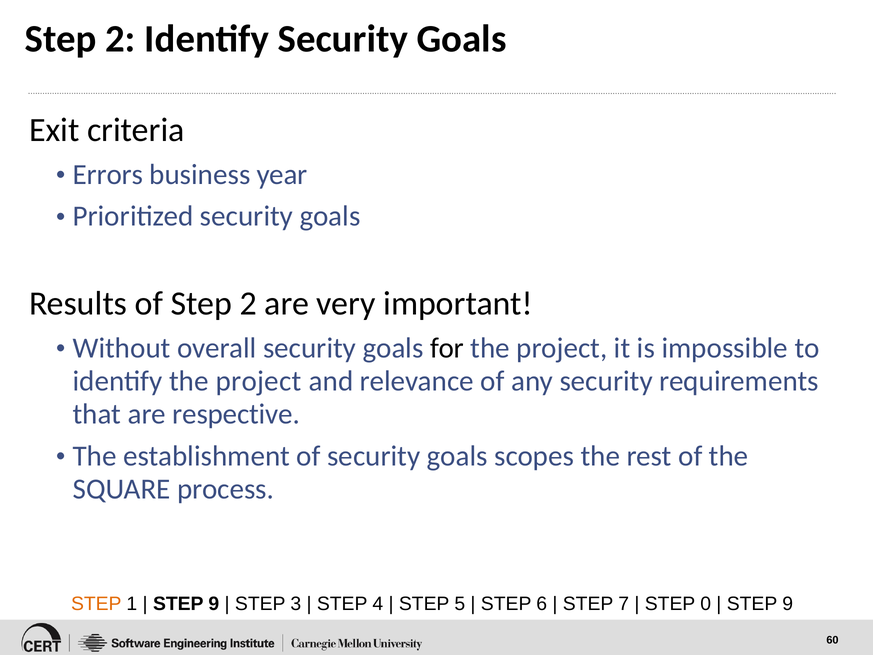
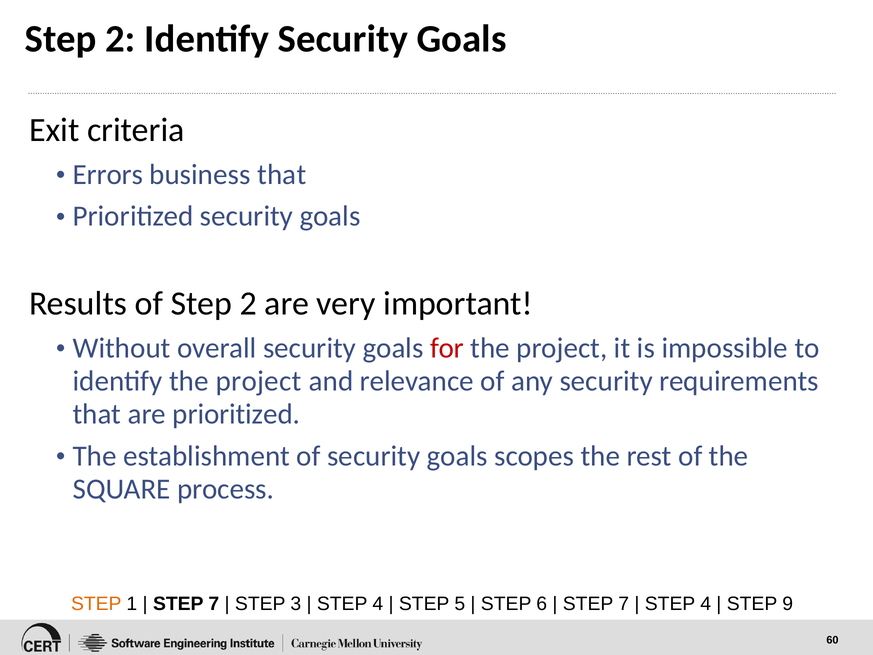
business year: year -> that (282, 174)
for colour: black -> red (447, 348)
are respective: respective -> prioritized (236, 414)
9: 9 -> 7 (214, 604)
0: 0 -> 4 (706, 604)
